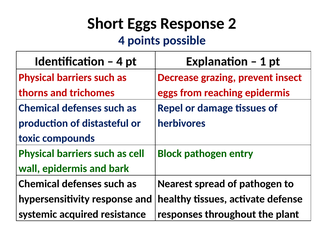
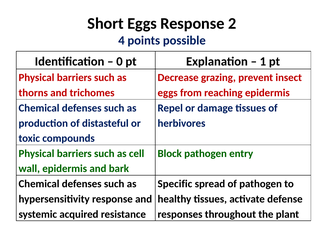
4: 4 -> 0 (119, 61)
Nearest: Nearest -> Specific (175, 184)
